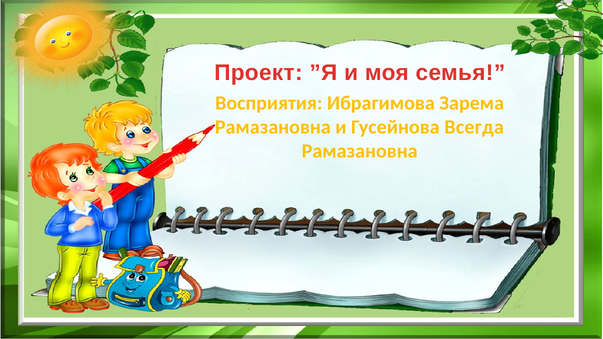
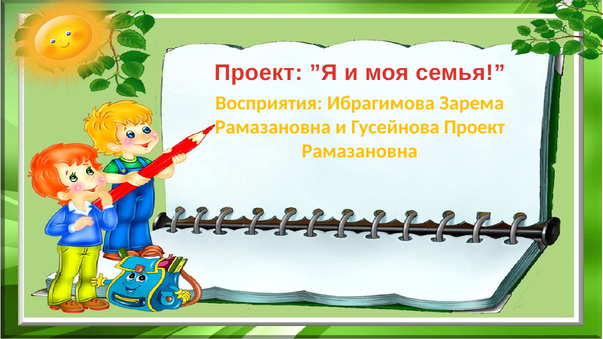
Гусейнова Всегда: Всегда -> Проект (474, 127)
